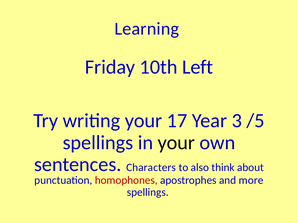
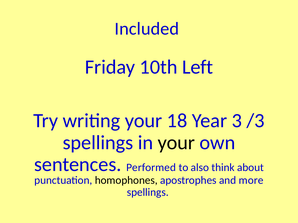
Learning: Learning -> Included (147, 29)
17: 17 -> 18 (177, 121)
/5: /5 -> /3 (256, 121)
Characters: Characters -> Performed (151, 168)
homophones colour: red -> black (126, 181)
